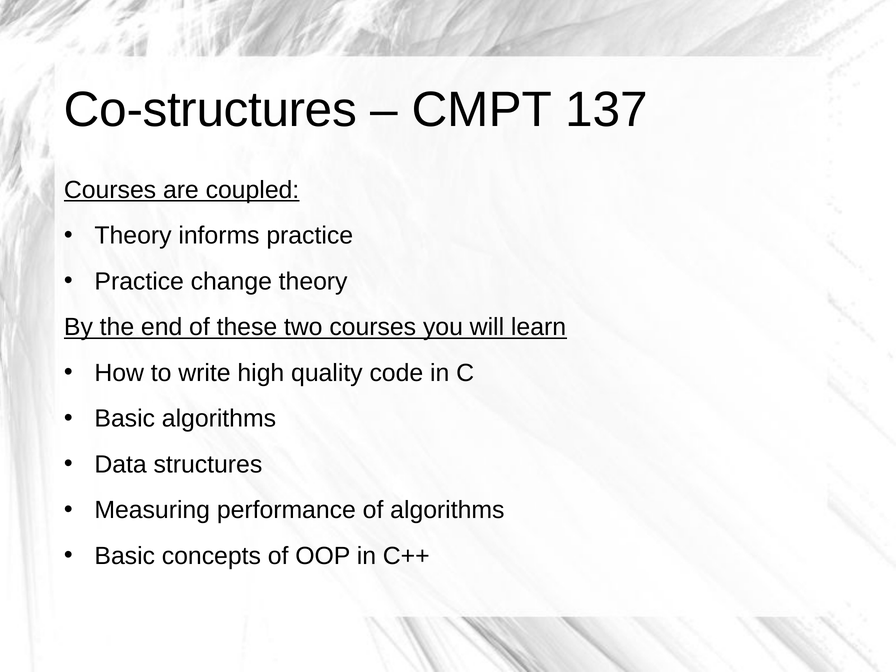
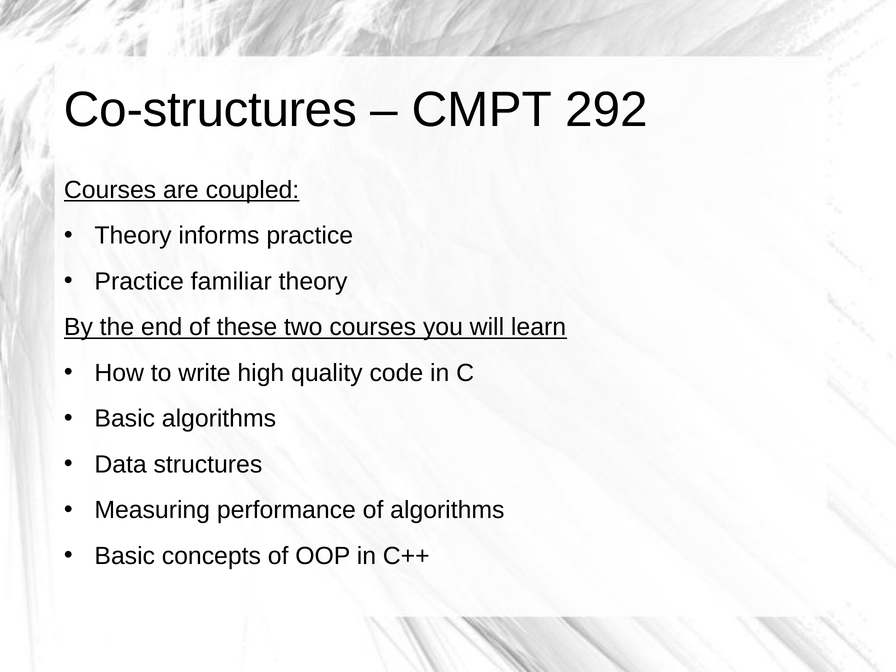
137: 137 -> 292 (607, 110)
change: change -> familiar (231, 281)
